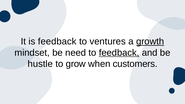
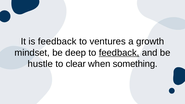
growth underline: present -> none (150, 41)
need: need -> deep (76, 53)
grow: grow -> clear (76, 64)
customers: customers -> something (135, 64)
